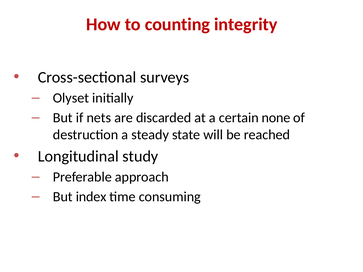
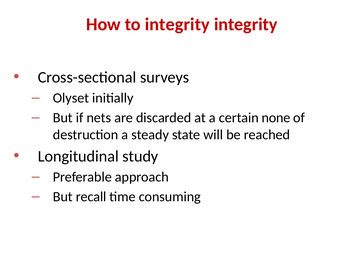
to counting: counting -> integrity (177, 24)
index: index -> recall (91, 197)
